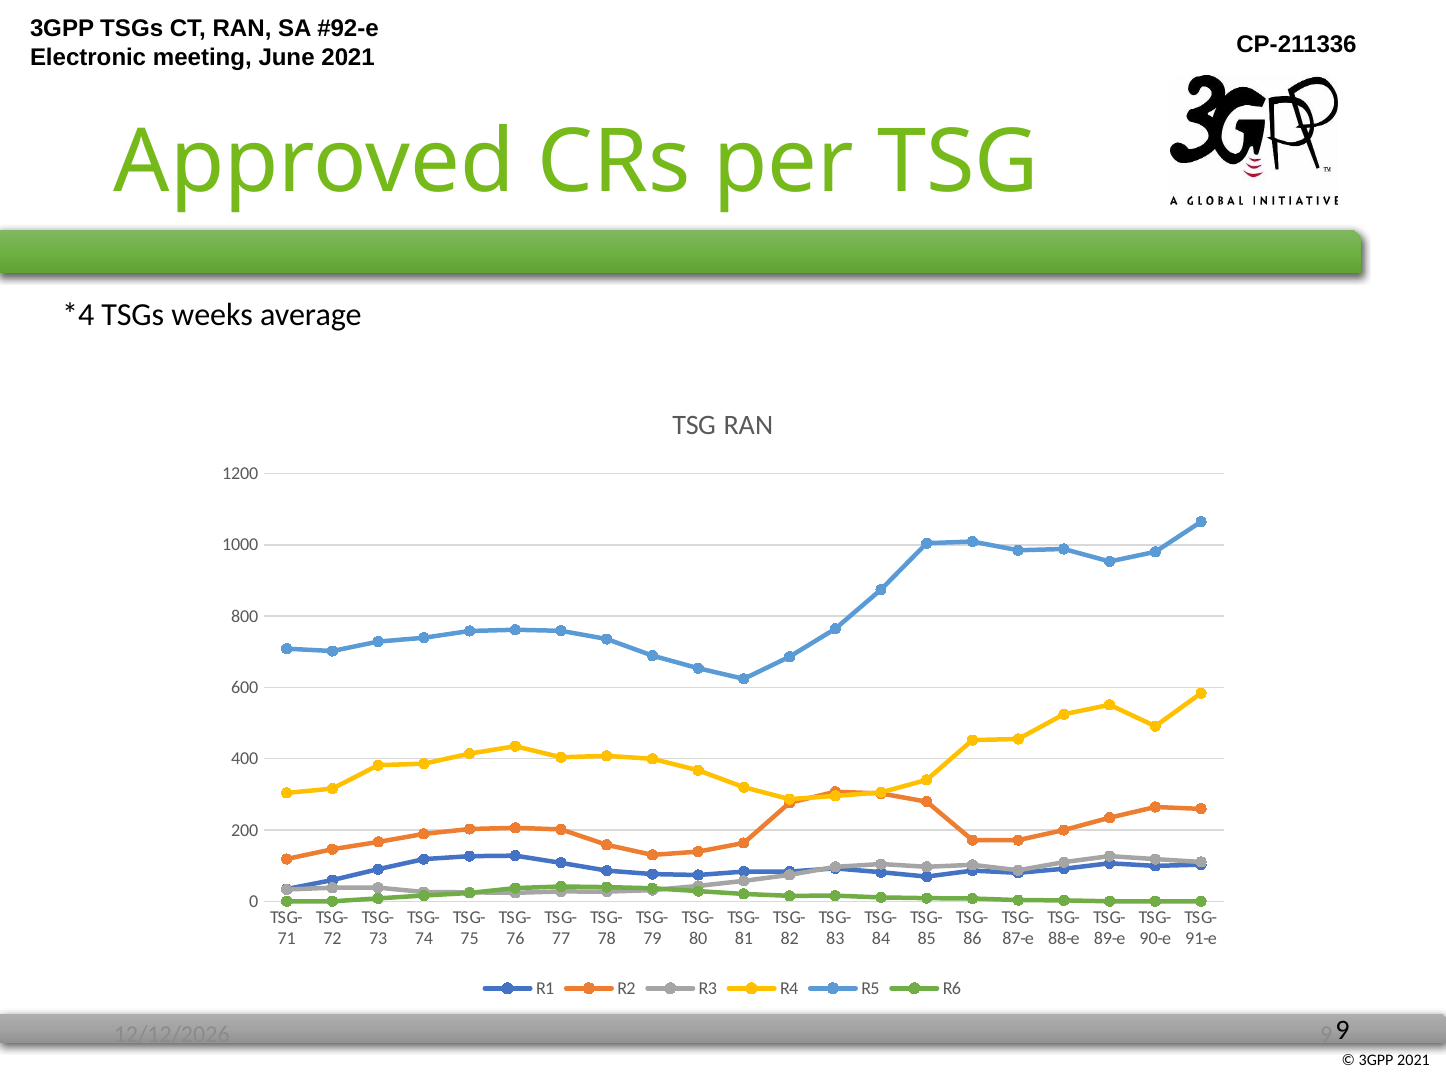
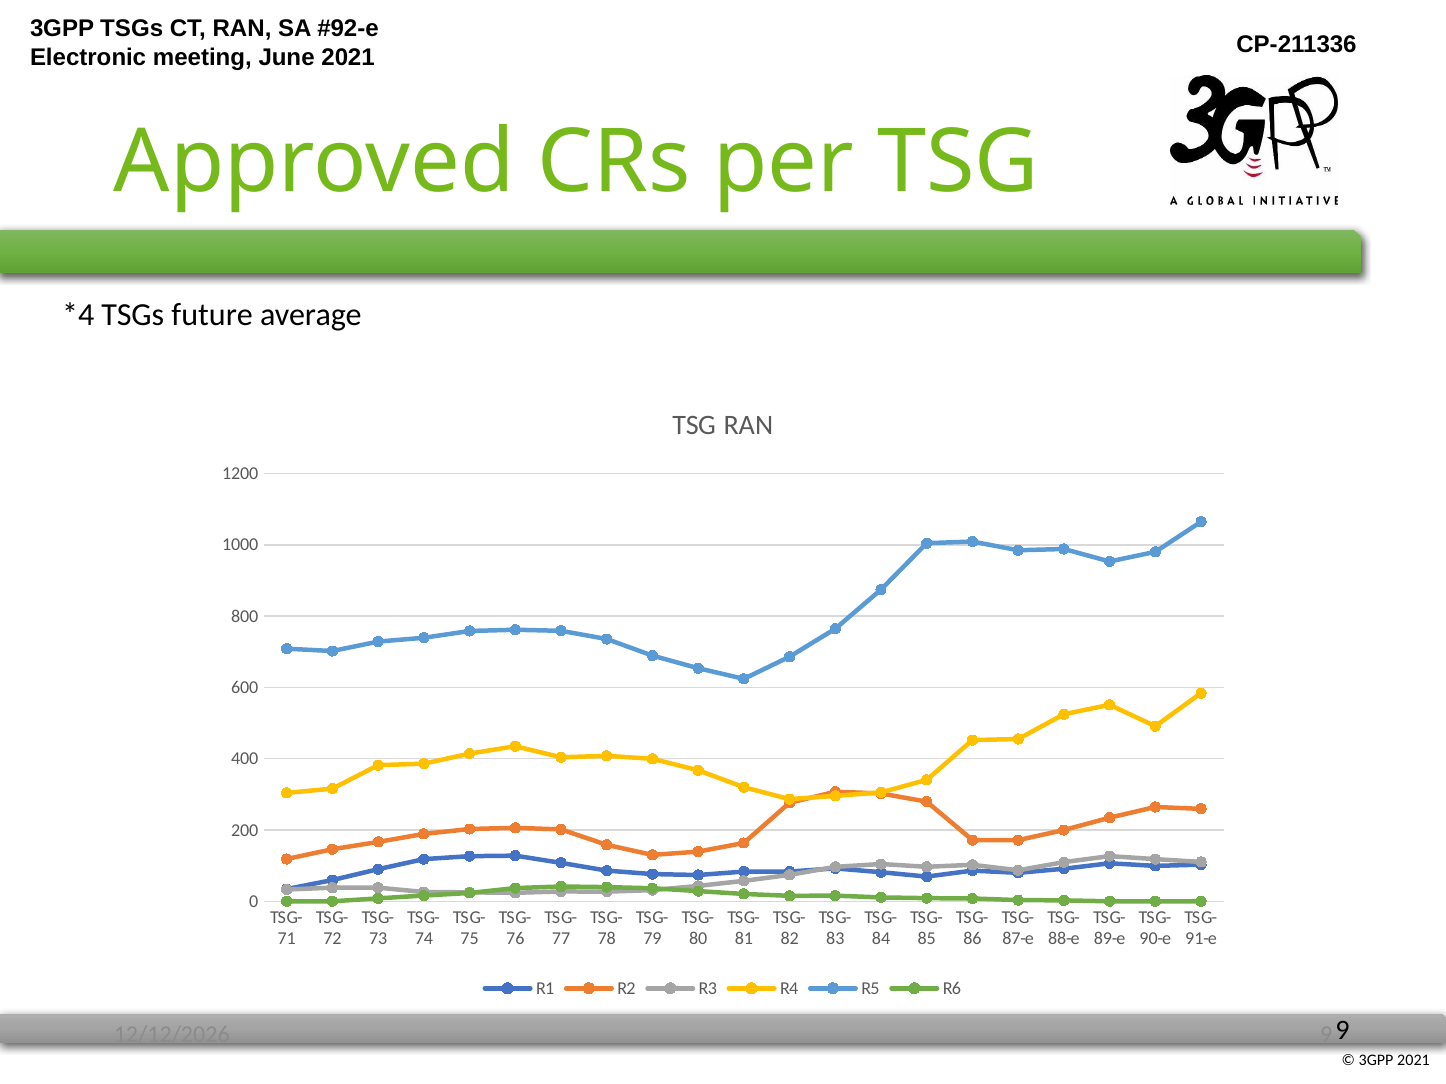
weeks: weeks -> future (212, 315)
